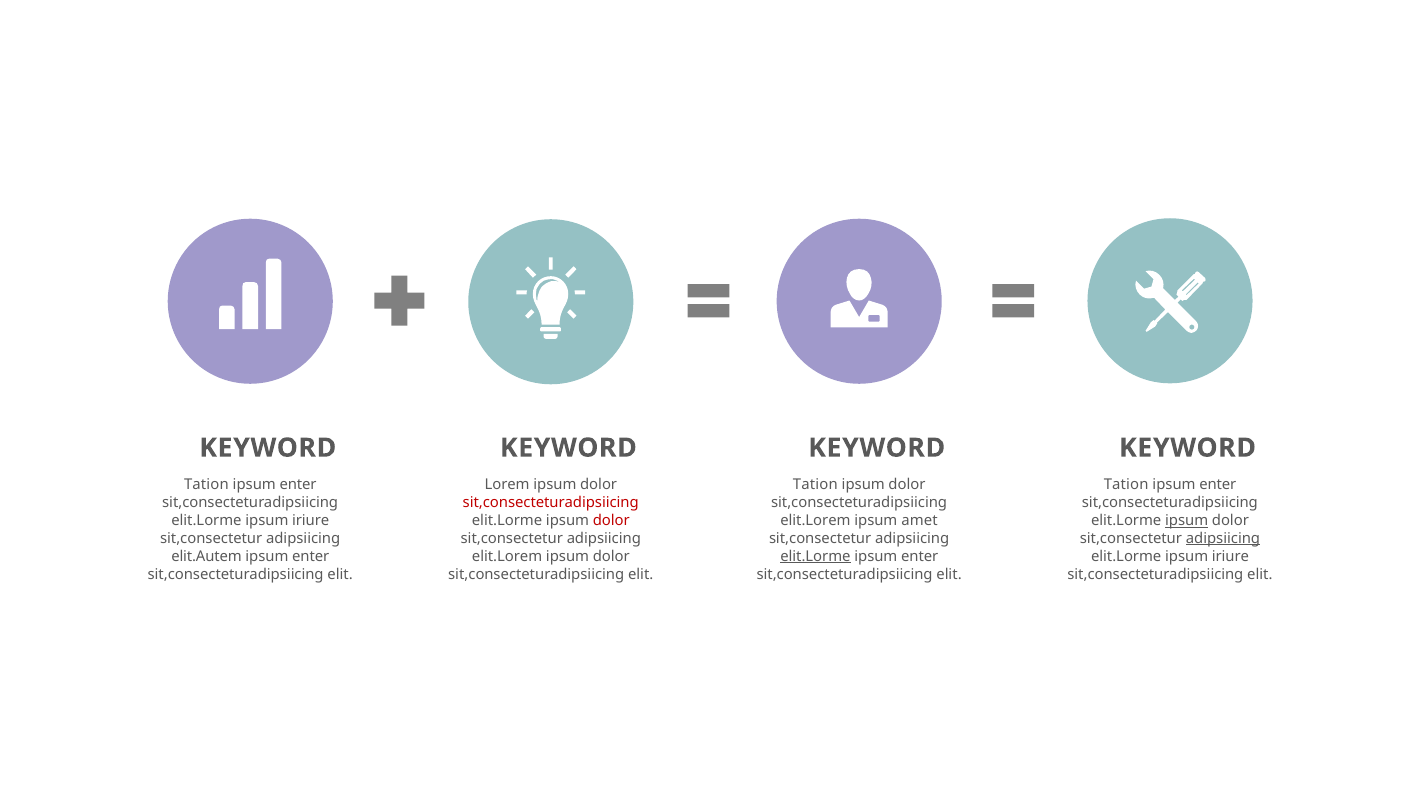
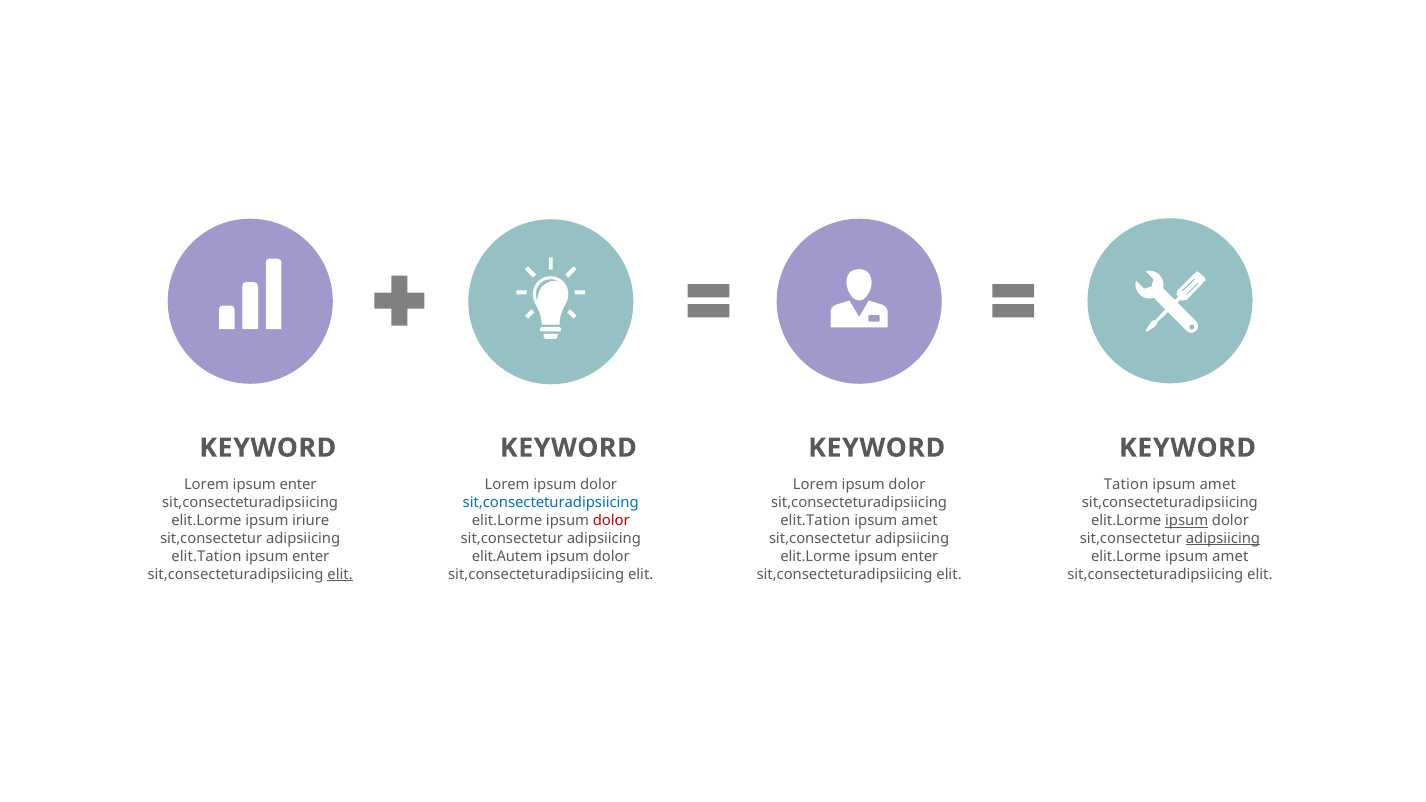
Tation: Tation -> Lorem (207, 485)
Tation: Tation -> Lorem (815, 485)
enter: enter -> amet (1218, 485)
sit,consecteturadipsiicing colour: red -> blue (551, 503)
elit.Lorem: elit.Lorem -> elit.Tation (815, 521)
elit.Autem: elit.Autem -> elit.Tation (206, 556)
elit.Lorem: elit.Lorem -> elit.Autem (507, 556)
elit.Lorme underline: present -> none (815, 556)
iriure: iriure -> amet (1230, 556)
elit underline: none -> present (340, 574)
